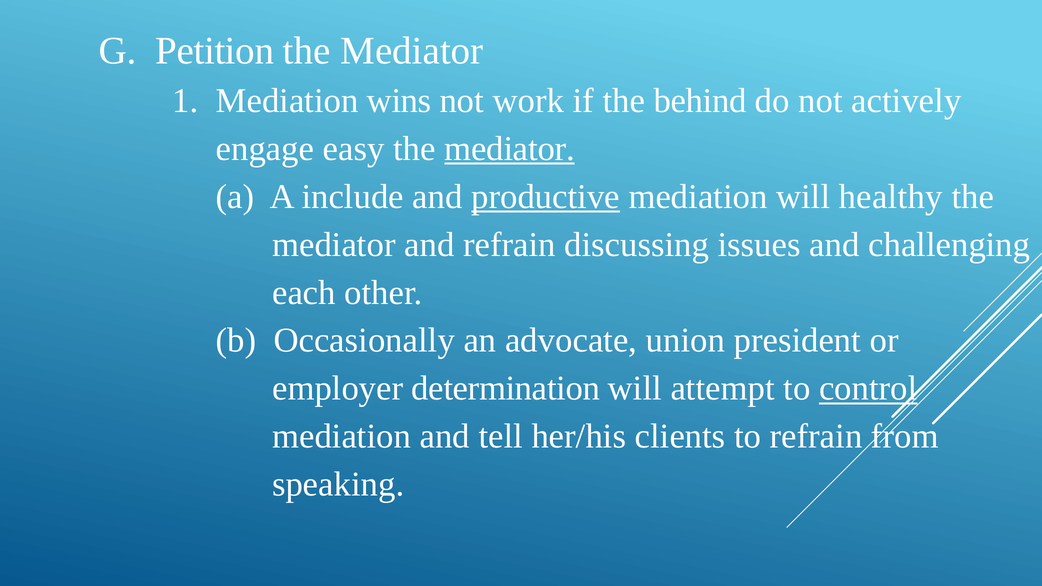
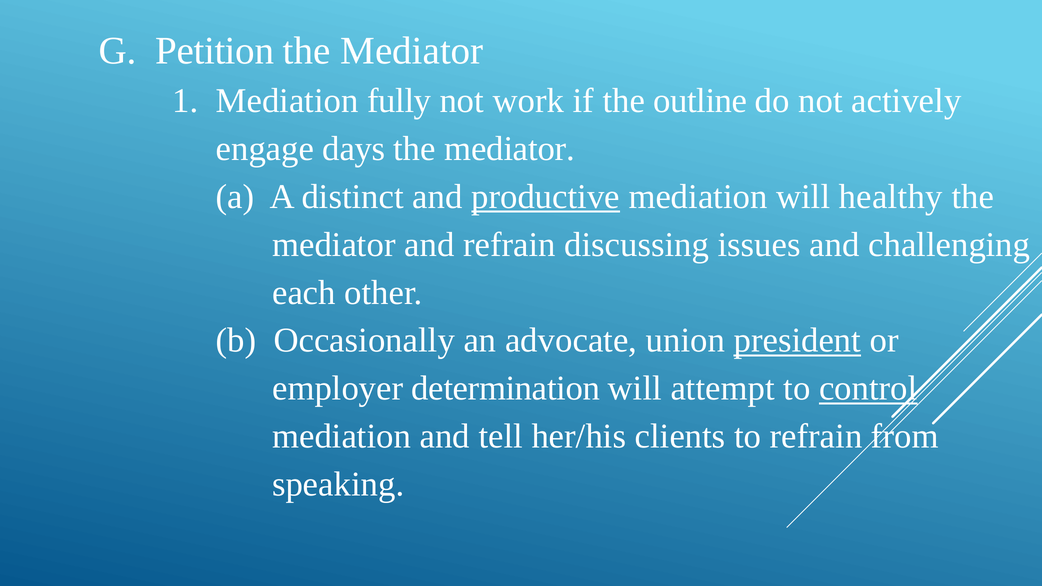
wins: wins -> fully (399, 101)
behind: behind -> outline (700, 101)
easy: easy -> days (354, 149)
mediator underline: present -> none (510, 149)
include: include -> distinct (353, 197)
president underline: none -> present (797, 341)
